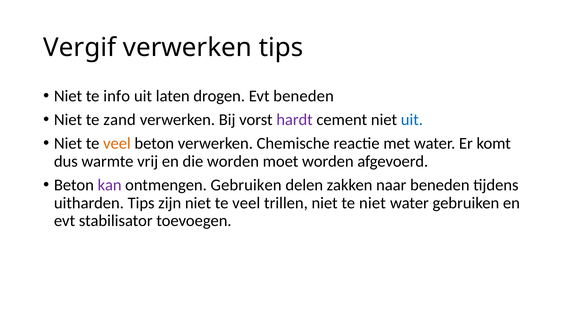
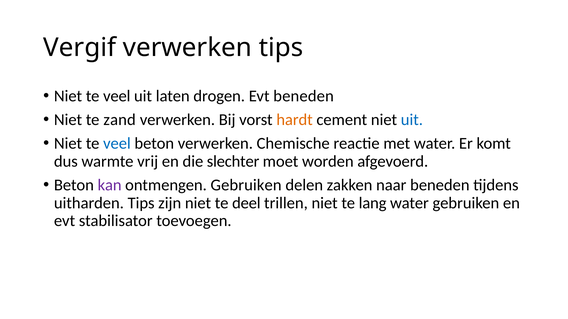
info: info -> veel (117, 96)
hardt colour: purple -> orange (295, 120)
veel colour: orange -> blue (117, 144)
die worden: worden -> slechter (233, 162)
zijn niet te veel: veel -> deel (246, 203)
te niet: niet -> lang (373, 203)
